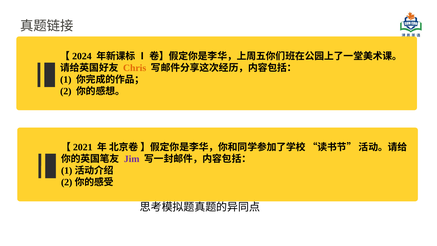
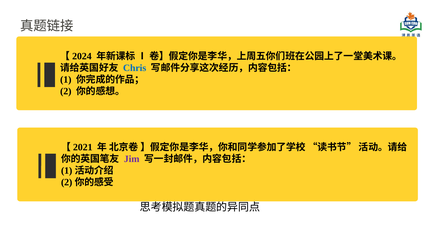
Chris colour: orange -> blue (135, 68)
